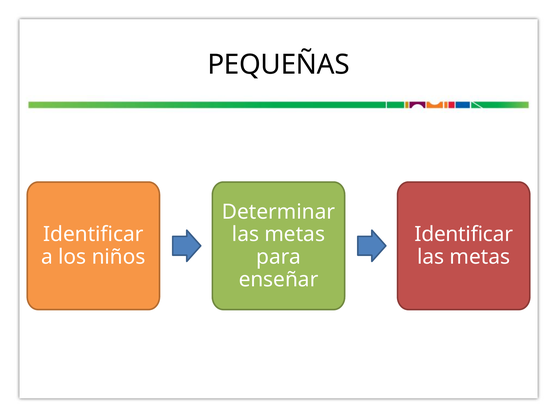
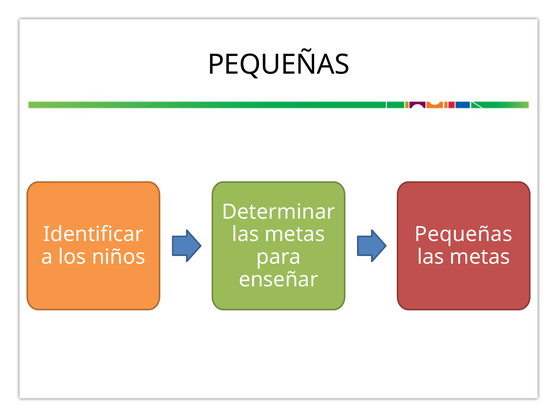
Identificar: Identificar -> Pequeñas (464, 234)
